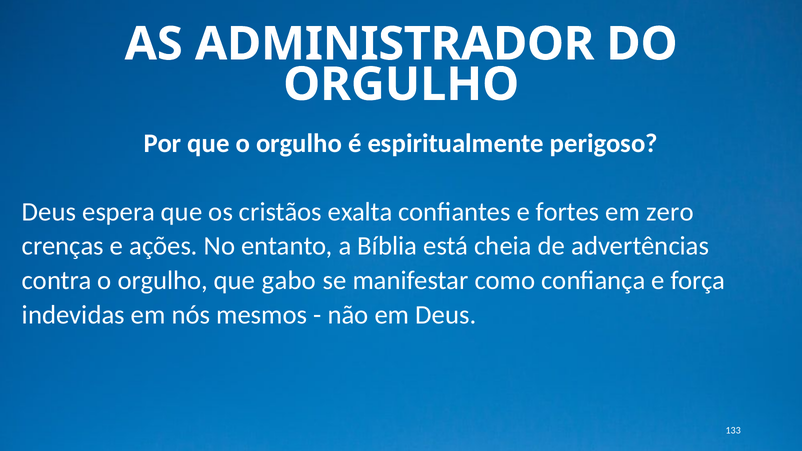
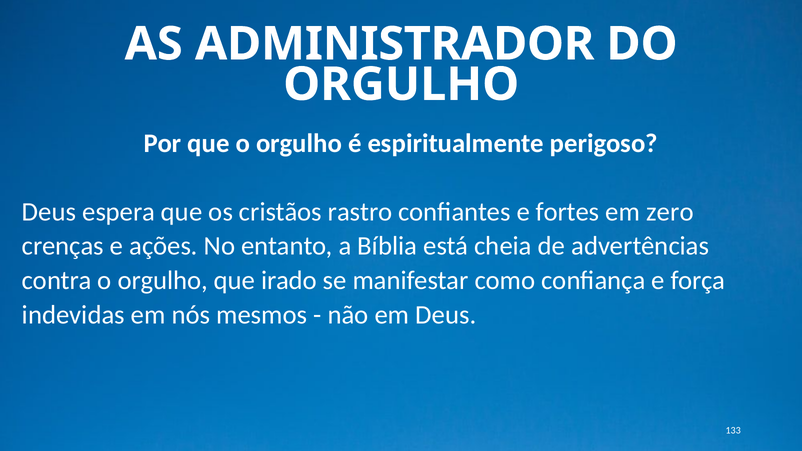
exalta: exalta -> rastro (360, 212)
gabo: gabo -> irado (289, 280)
